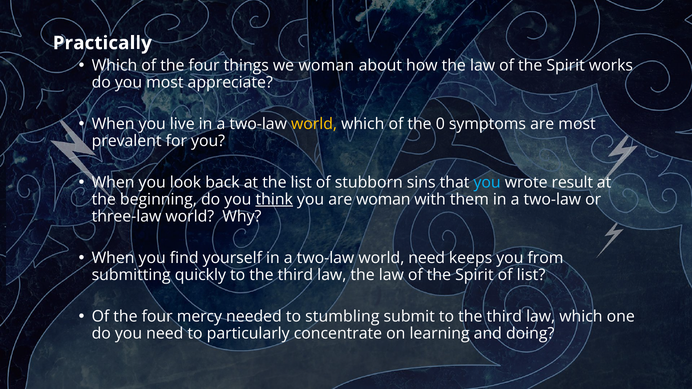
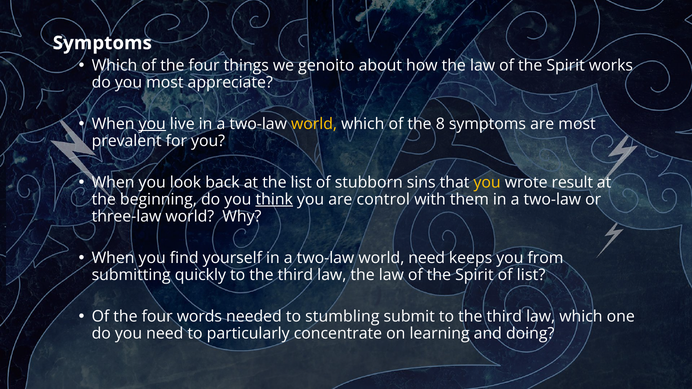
Practically: Practically -> Symptoms (102, 43)
we woman: woman -> genoito (326, 65)
you underline: none -> present (152, 124)
0: 0 -> 8 (440, 124)
you colour: light blue -> yellow (487, 182)
are woman: woman -> control (383, 200)
mercy: mercy -> words (199, 317)
